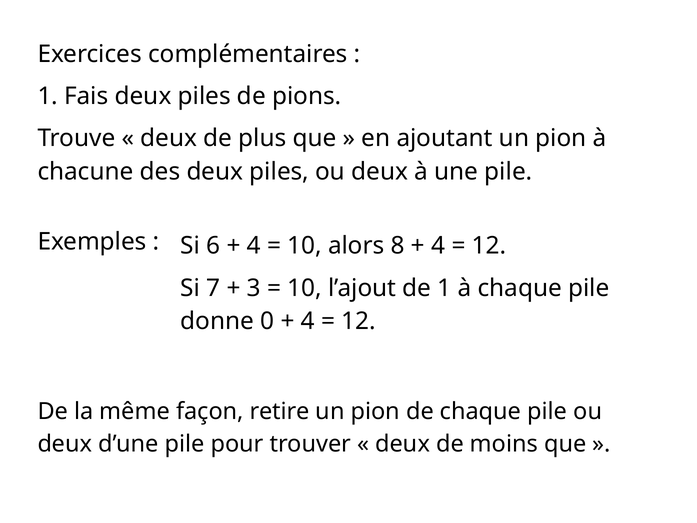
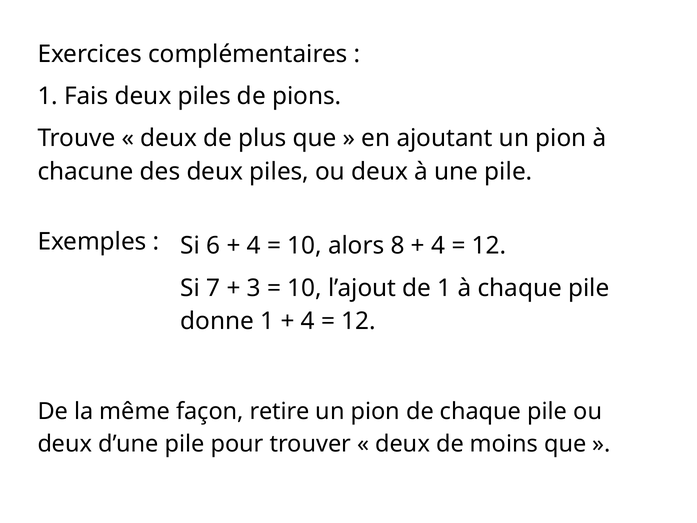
donne 0: 0 -> 1 (267, 321)
